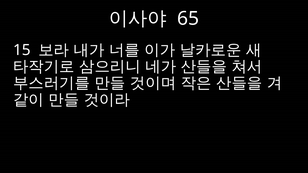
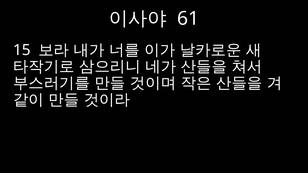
65: 65 -> 61 (188, 19)
